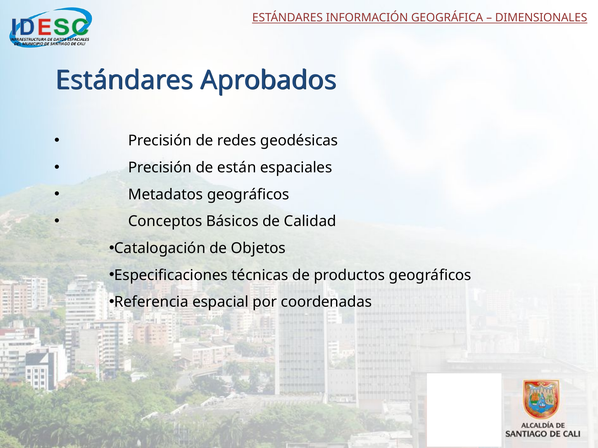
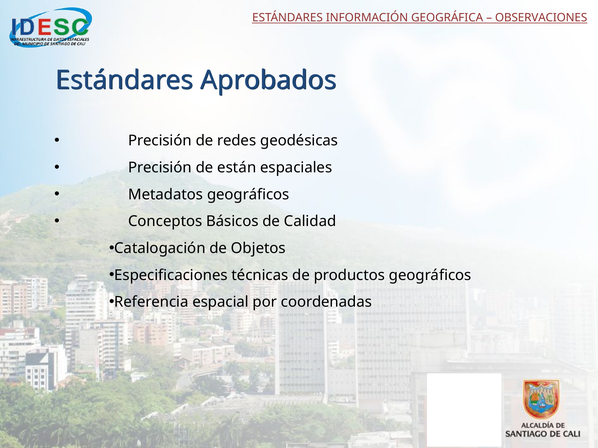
DIMENSIONALES: DIMENSIONALES -> OBSERVACIONES (541, 18)
